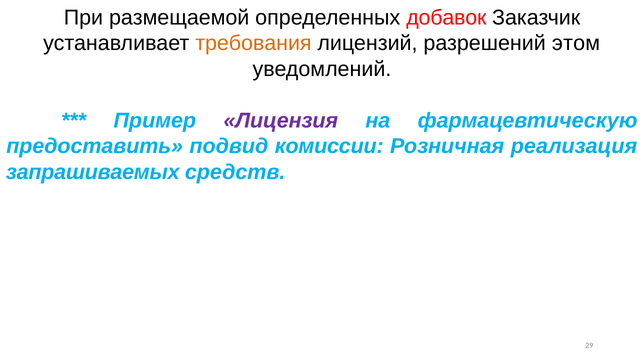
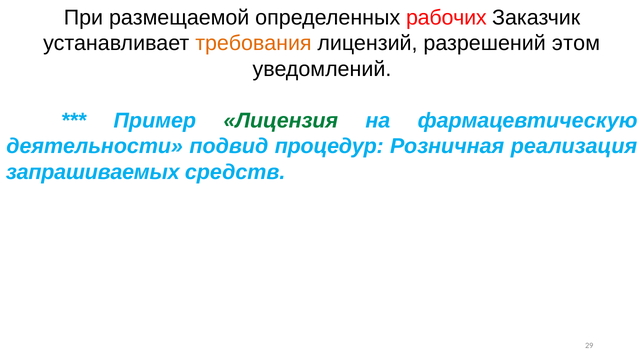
добавок: добавок -> рабочих (446, 18)
Лицензия colour: purple -> green (281, 121)
предоставить: предоставить -> деятельности (95, 146)
комиссии: комиссии -> процедур (329, 146)
